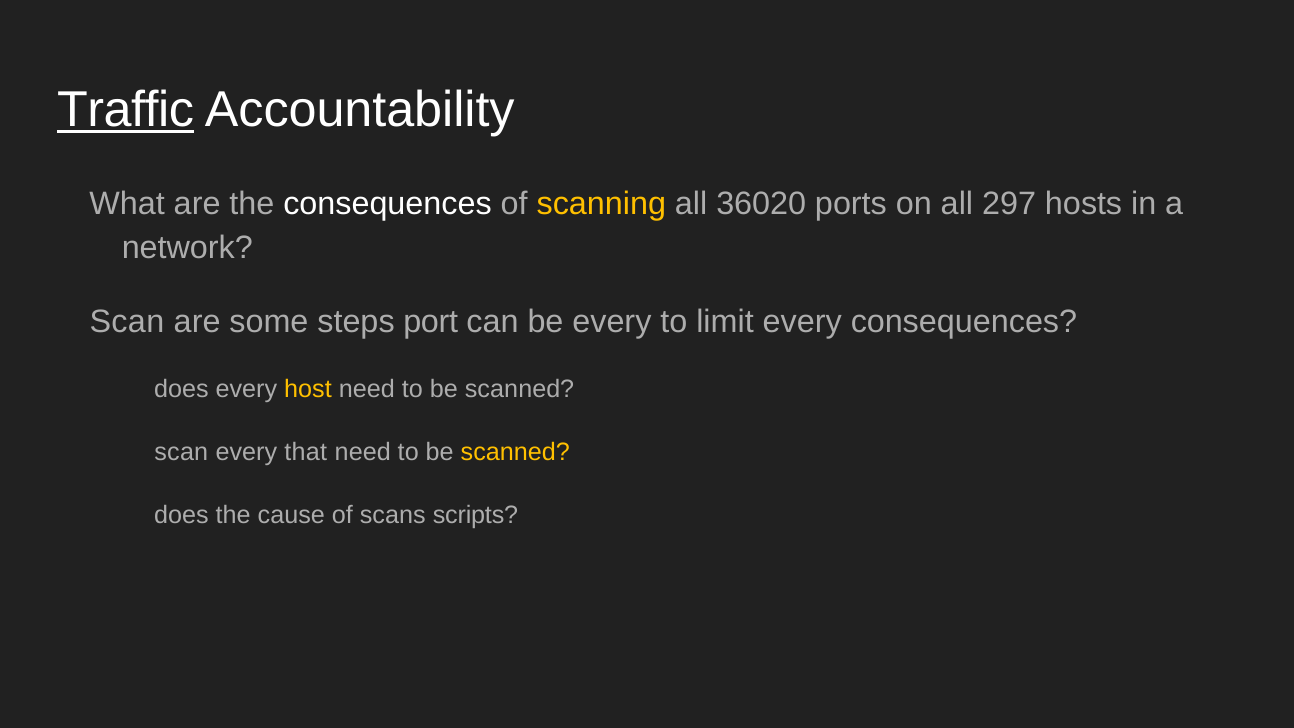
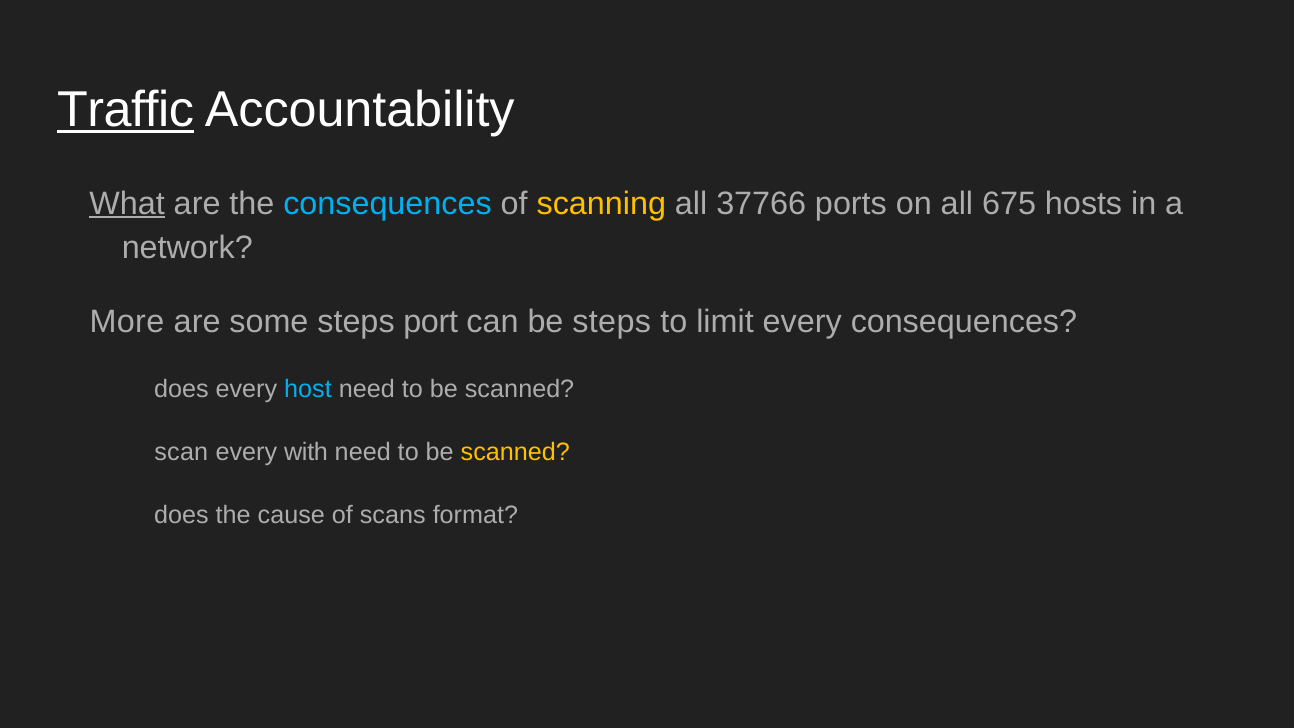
What underline: none -> present (127, 203)
consequences colour: white -> light blue (387, 203)
36020: 36020 -> 37766 (761, 203)
297: 297 -> 675 (1009, 203)
Scan: Scan -> More (127, 321)
be every: every -> steps (612, 321)
host colour: yellow -> light blue (308, 389)
that: that -> with (306, 452)
scripts: scripts -> format (475, 516)
